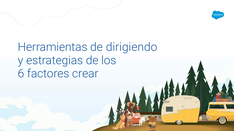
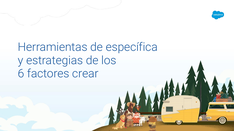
dirigiendo: dirigiendo -> específica (132, 47)
